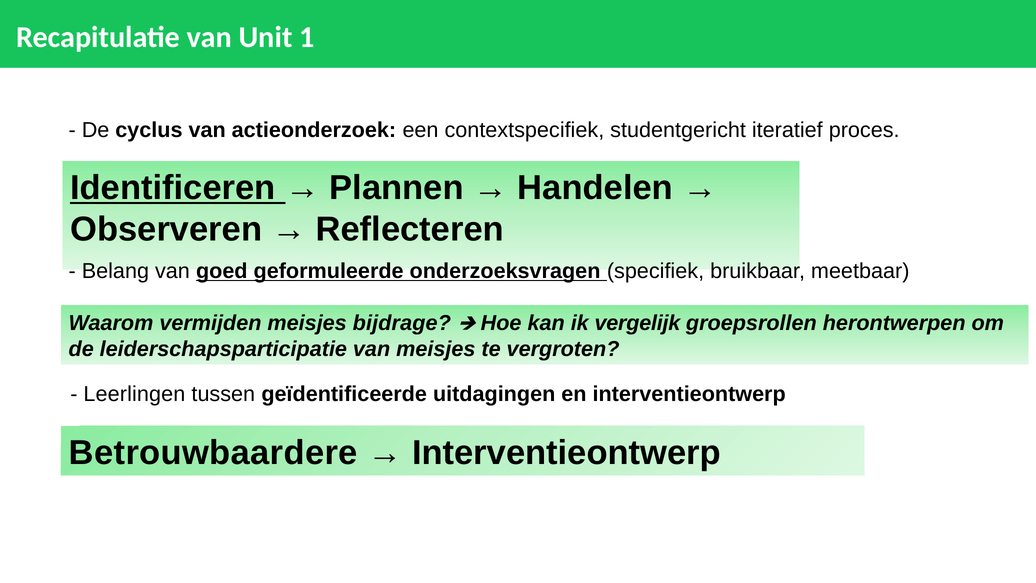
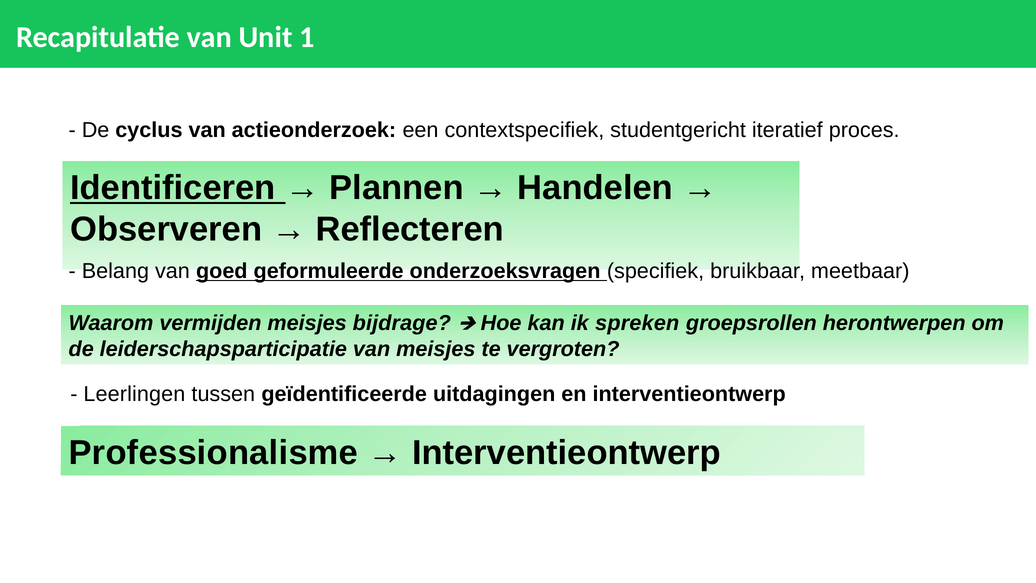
vergelijk: vergelijk -> spreken (637, 323)
Betrouwbaardere: Betrouwbaardere -> Professionalisme (213, 453)
